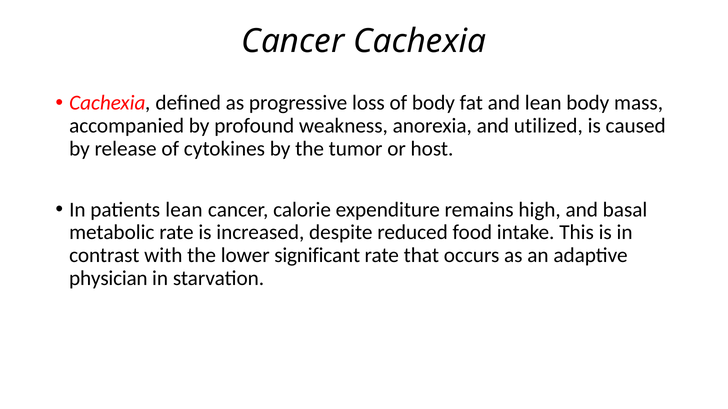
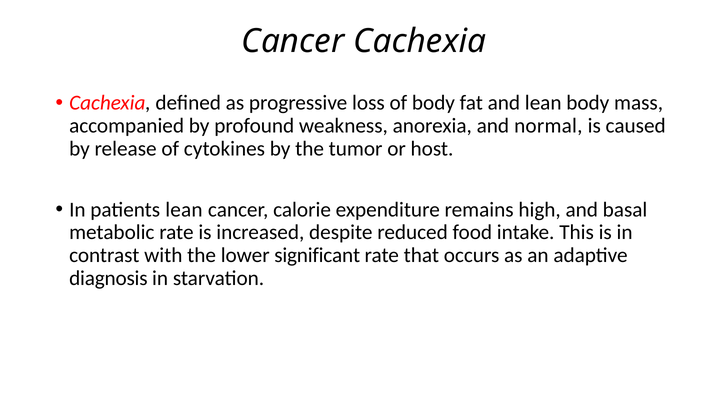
utilized: utilized -> normal (548, 126)
physician: physician -> diagnosis (108, 278)
